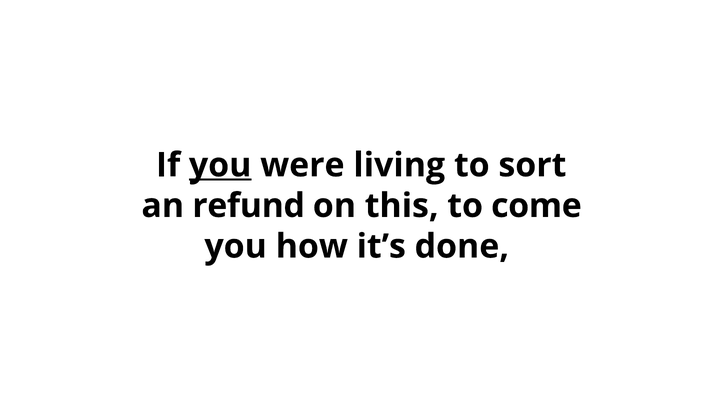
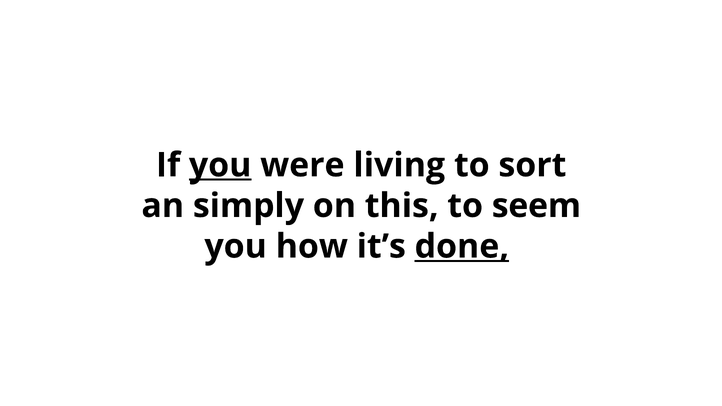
refund: refund -> simply (248, 206)
come: come -> seem (536, 206)
done underline: none -> present (462, 246)
